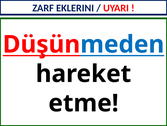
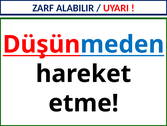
EKLERINI: EKLERINI -> ALABILIR (75, 8)
